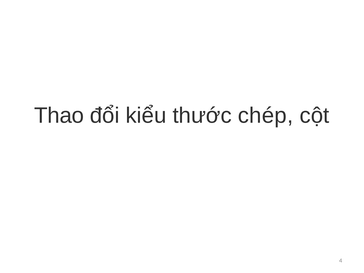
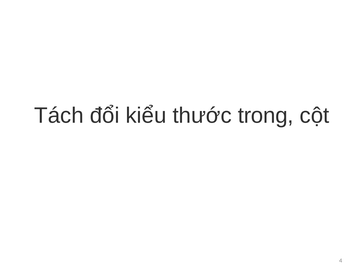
Thao: Thao -> Tách (59, 116)
chép: chép -> trong (266, 116)
